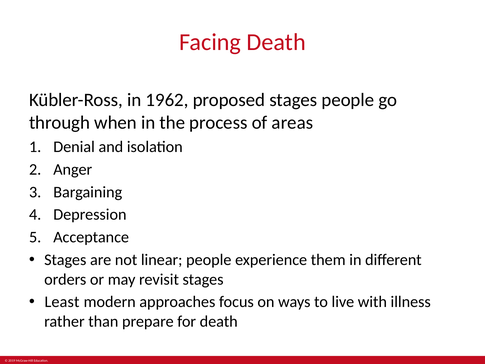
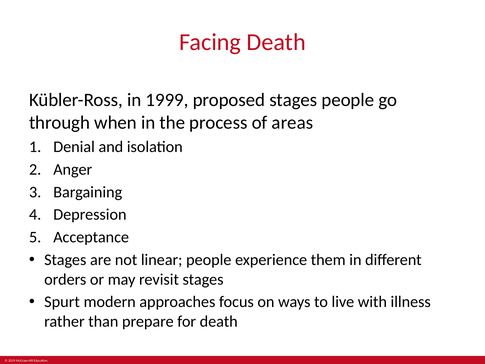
1962: 1962 -> 1999 (167, 100)
Least: Least -> Spurt (62, 302)
